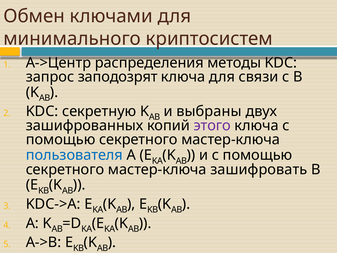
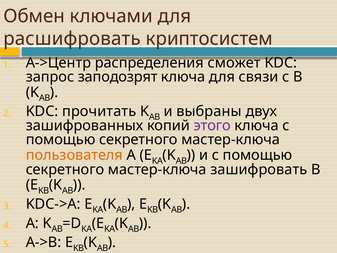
минимального: минимального -> расшифровать (72, 39)
методы: методы -> сможет (234, 63)
секретную: секретную -> прочитать (99, 111)
пользователя colour: blue -> orange (74, 155)
